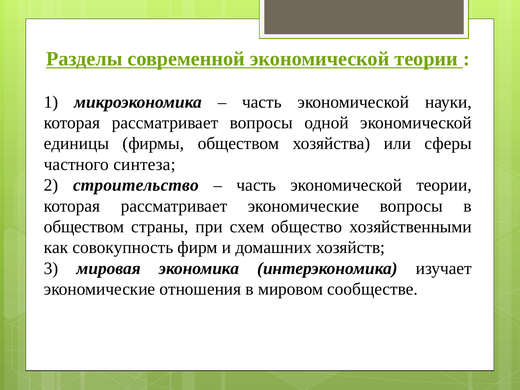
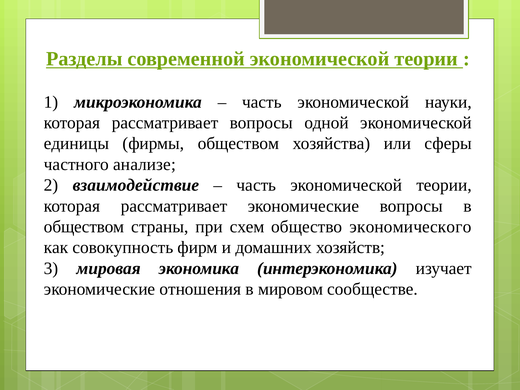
синтеза: синтеза -> анализе (145, 164)
строительство: строительство -> взаимодействие (136, 185)
хозяйственными: хозяйственными -> экономического (410, 227)
